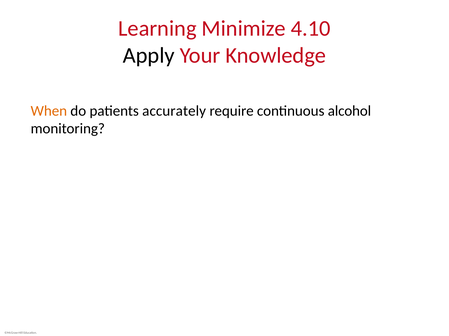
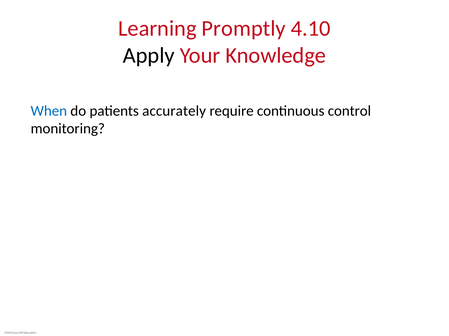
Minimize: Minimize -> Promptly (244, 28)
When colour: orange -> blue (49, 111)
alcohol: alcohol -> control (349, 111)
